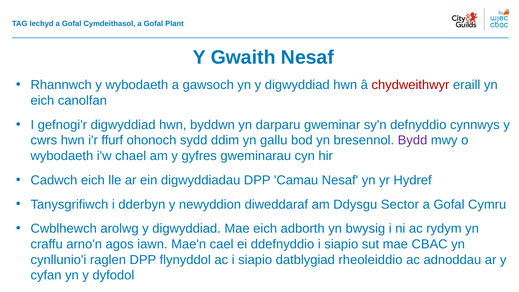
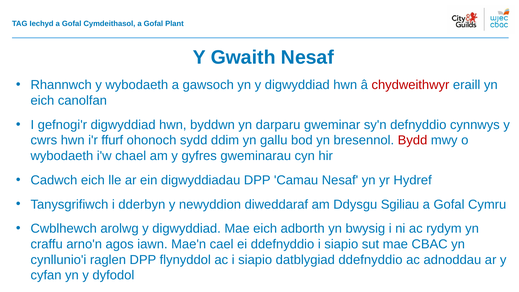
Bydd colour: purple -> red (413, 140)
Sector: Sector -> Sgiliau (400, 204)
datblygiad rheoleiddio: rheoleiddio -> ddefnyddio (370, 260)
